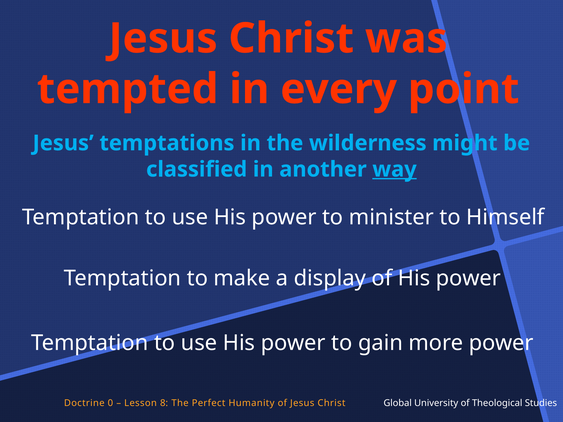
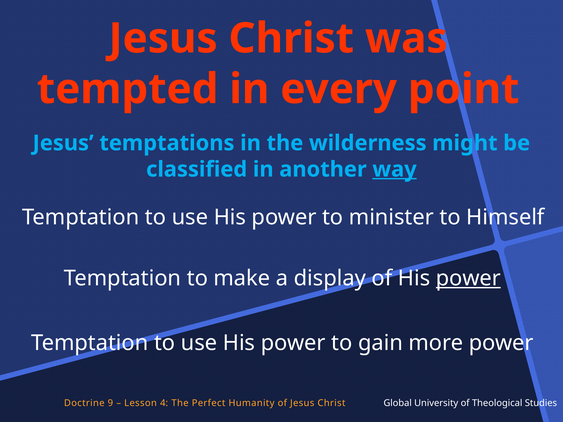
power underline: none -> present (468, 278)
0: 0 -> 9 (110, 403)
8: 8 -> 4 (164, 403)
